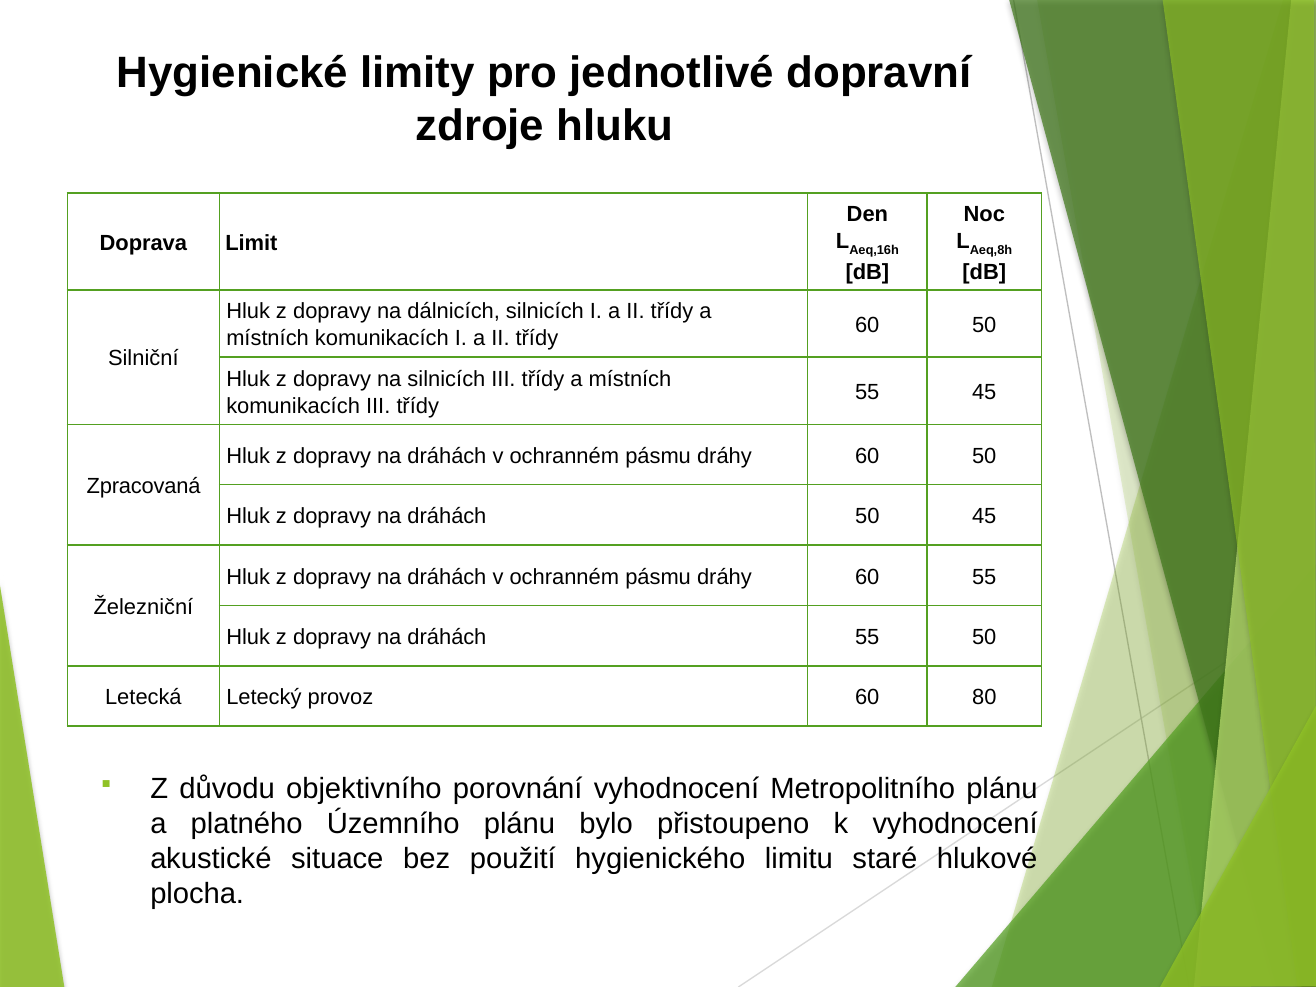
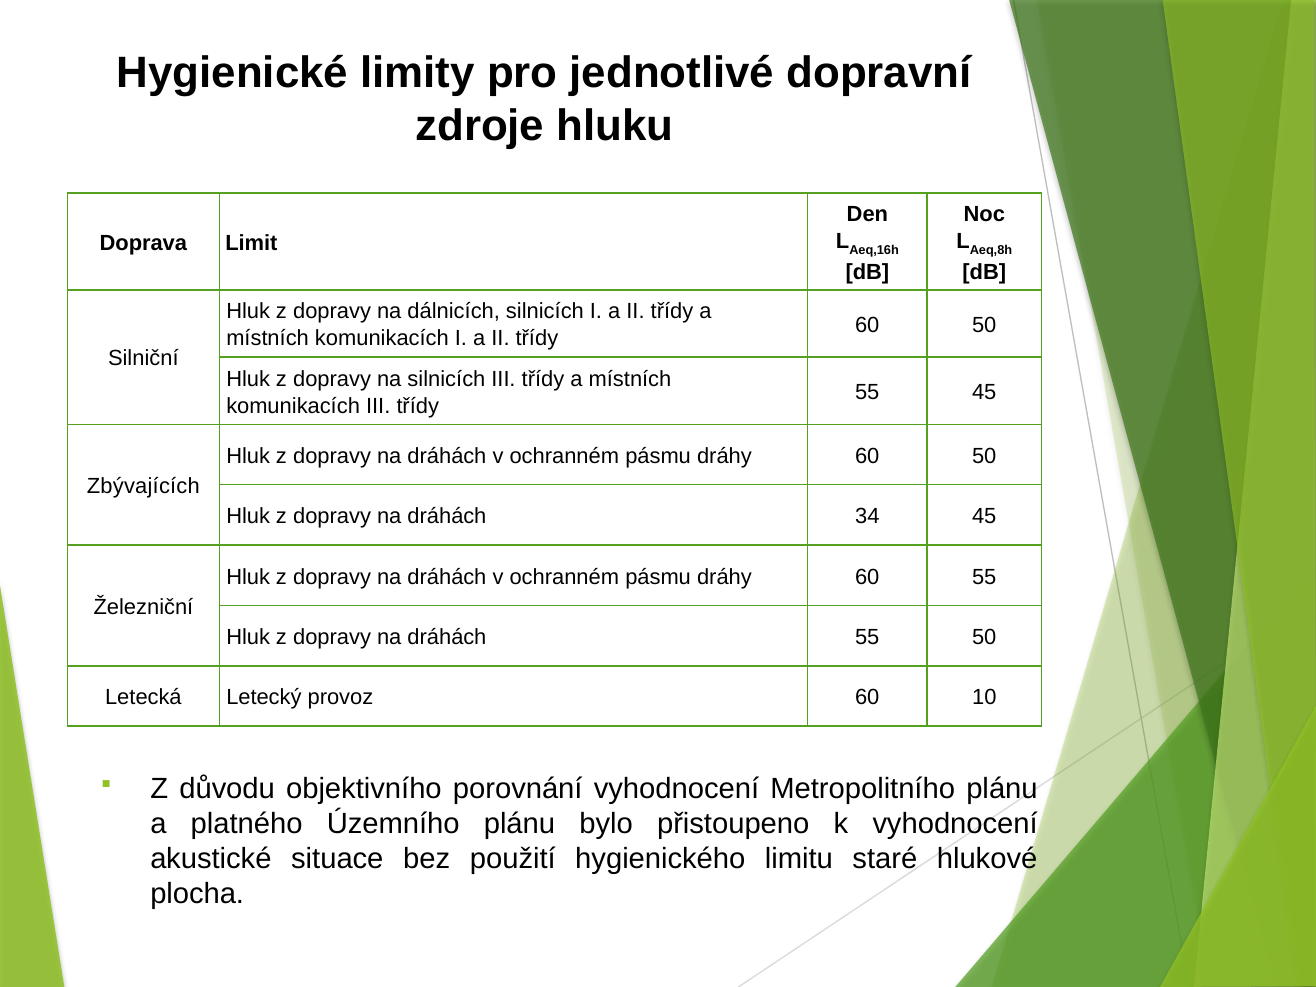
Zpracovaná: Zpracovaná -> Zbývajících (143, 486)
dráhách 50: 50 -> 34 (867, 517)
80: 80 -> 10 (984, 698)
